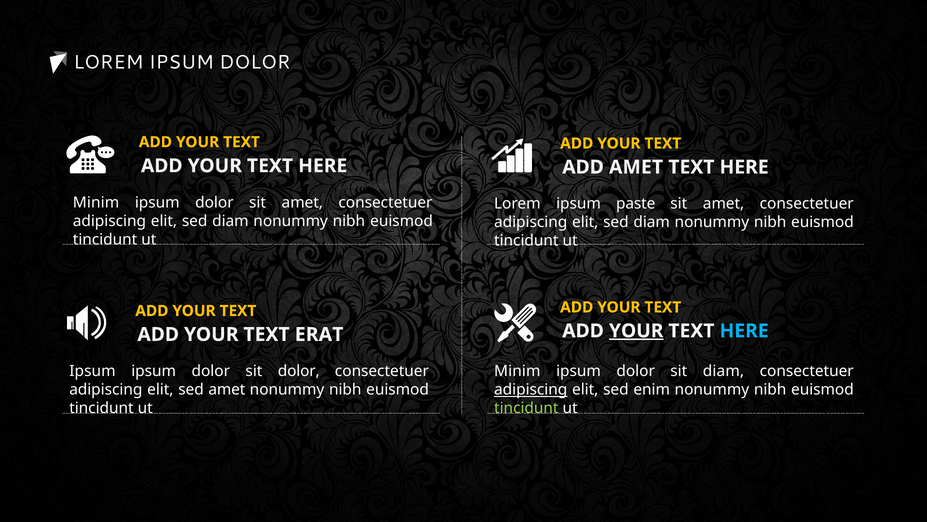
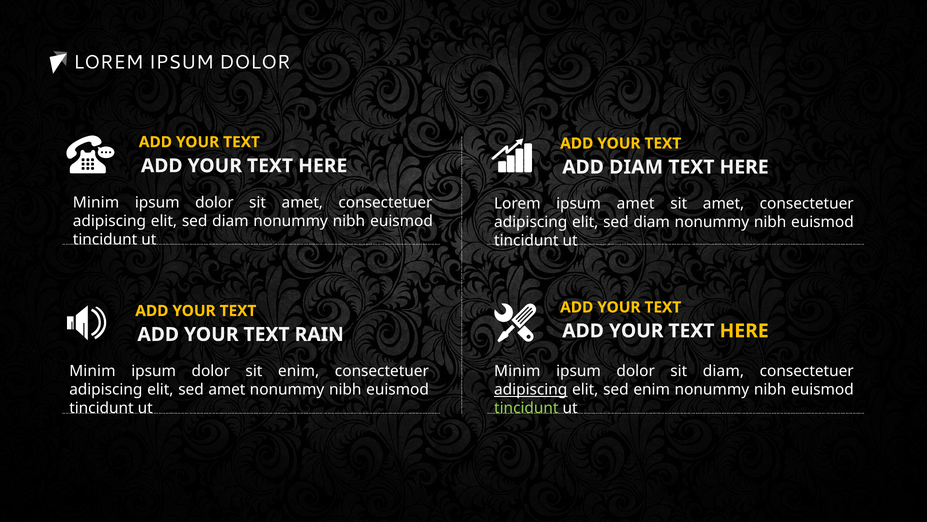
ADD AMET: AMET -> DIAM (636, 167)
ipsum paste: paste -> amet (636, 204)
YOUR underline: present -> none (636, 331)
HERE colour: light blue -> yellow (744, 331)
ERAT: ERAT -> RAIN (319, 334)
Ipsum: Ipsum -> Minim (92, 371)
sit dolor: dolor -> enim (299, 371)
